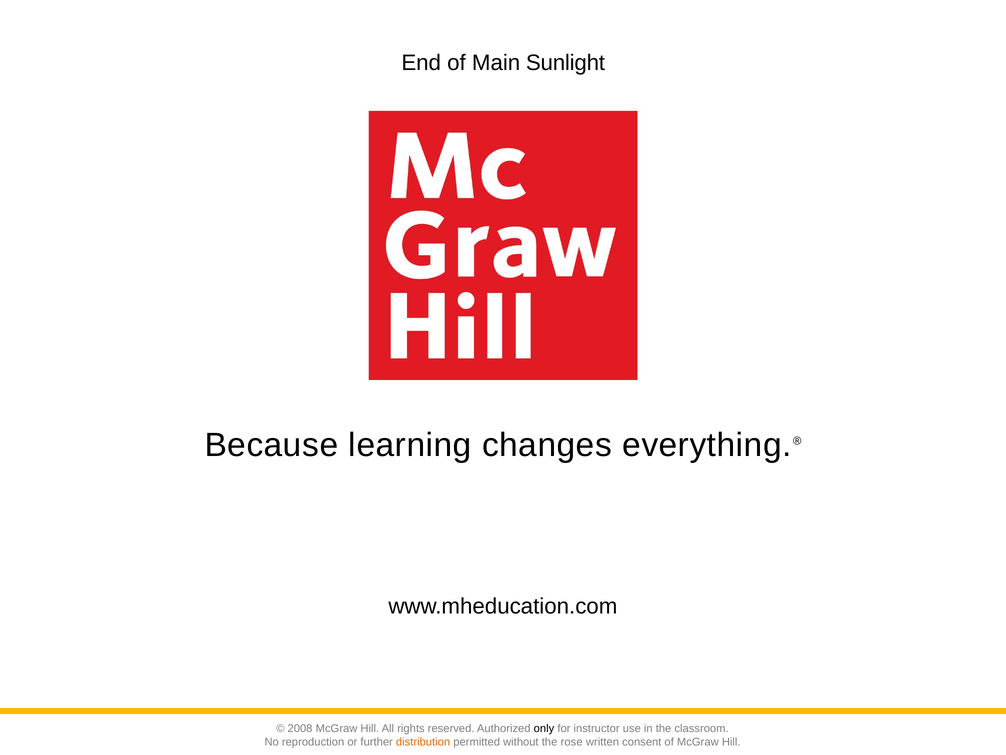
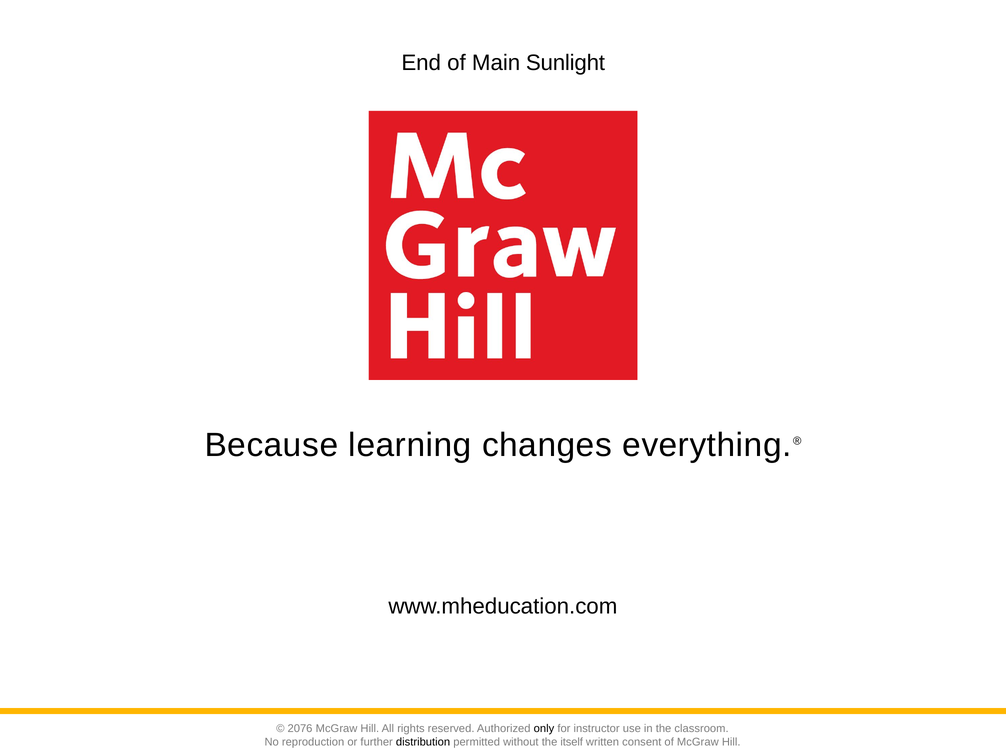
2008: 2008 -> 2076 (300, 728)
distribution colour: orange -> black (423, 742)
rose: rose -> itself (572, 742)
